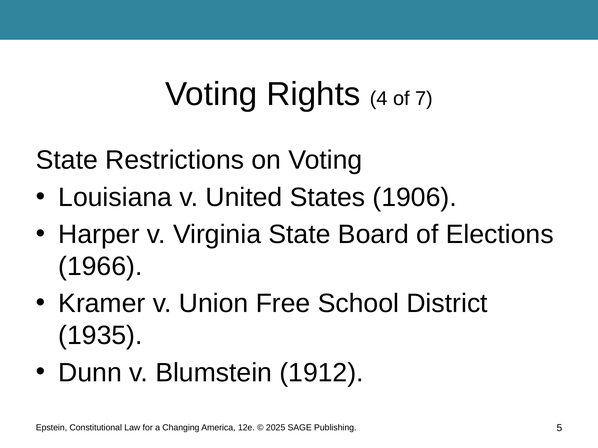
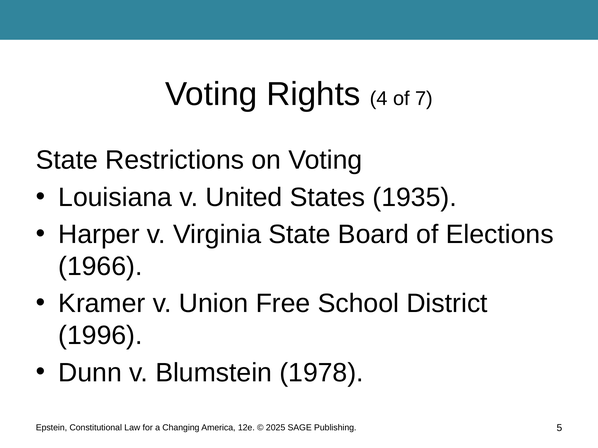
1906: 1906 -> 1935 (415, 198)
1935: 1935 -> 1996 (100, 336)
1912: 1912 -> 1978 (322, 373)
